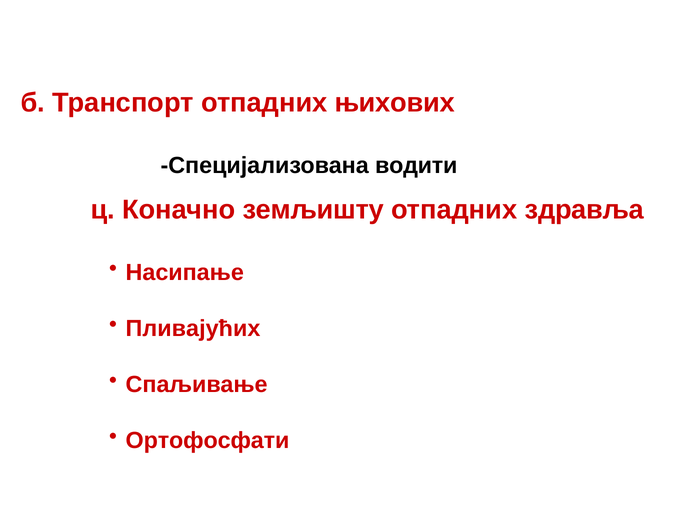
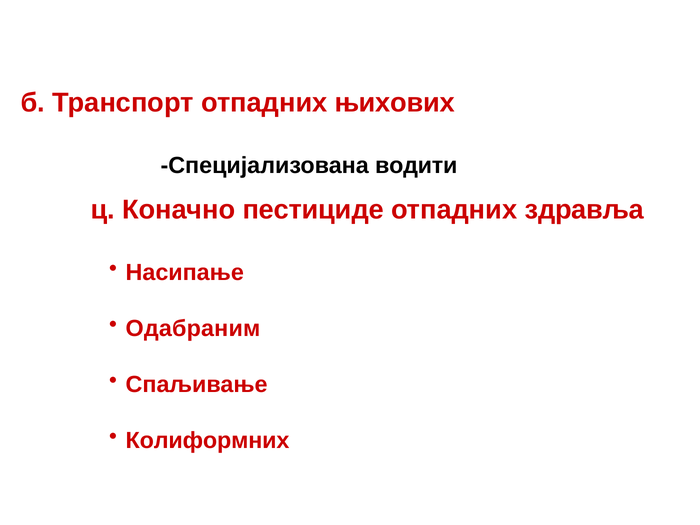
земљишту: земљишту -> пестициде (313, 210)
Пливајућих: Пливајућих -> Одабраним (193, 328)
Ортофосфати: Ортофосфати -> Колиформних (207, 440)
